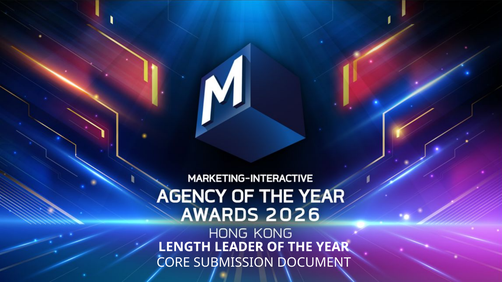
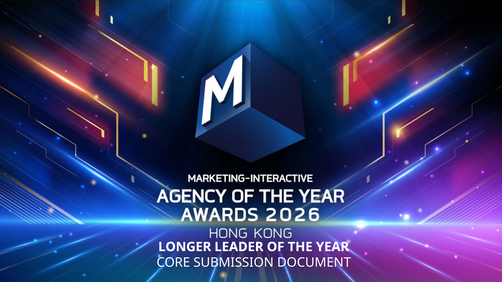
LENGTH: LENGTH -> LONGER (185, 247)
